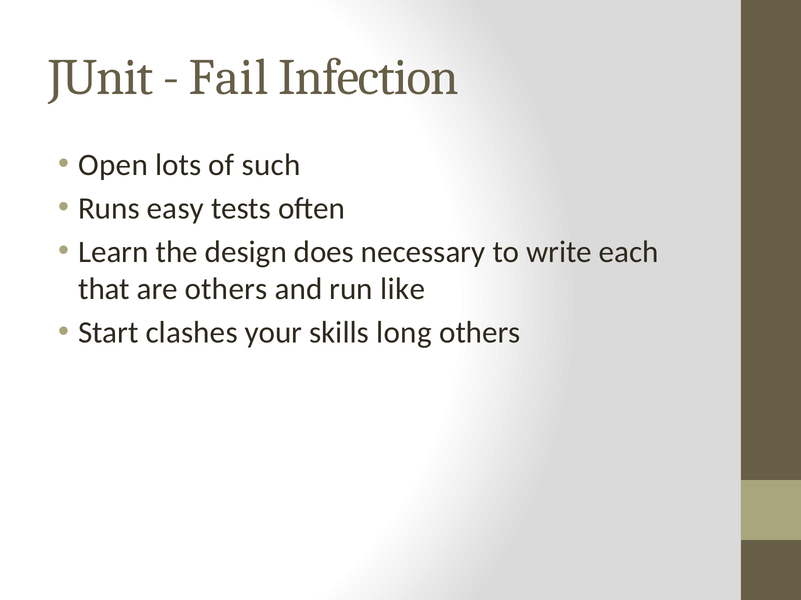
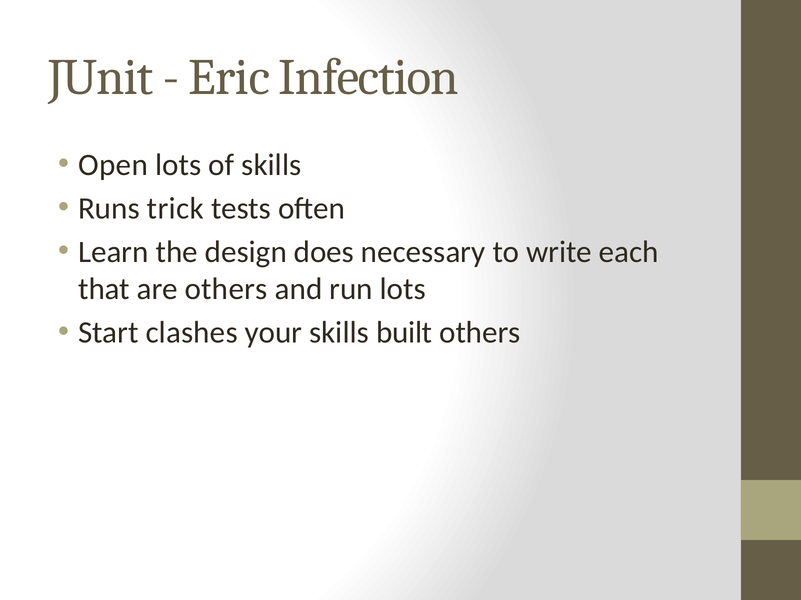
Fail: Fail -> Eric (229, 78)
of such: such -> skills (271, 165)
easy: easy -> trick (175, 209)
run like: like -> lots (403, 289)
long: long -> built (404, 333)
